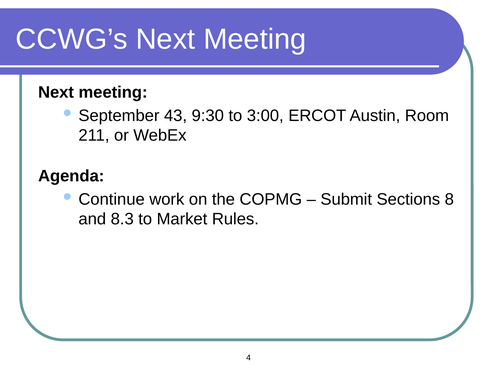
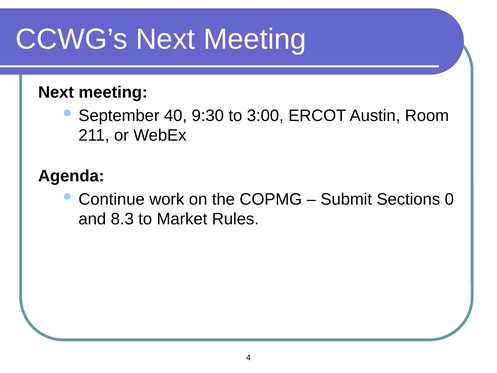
43: 43 -> 40 (176, 115)
8: 8 -> 0 (449, 199)
